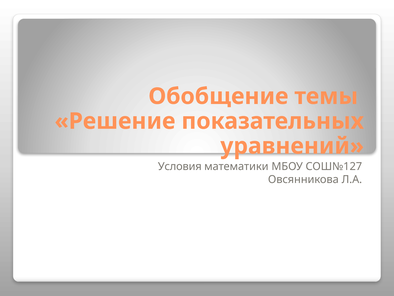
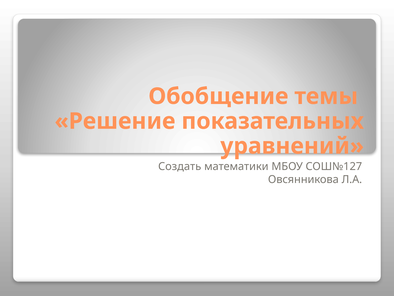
Условия: Условия -> Создать (180, 166)
